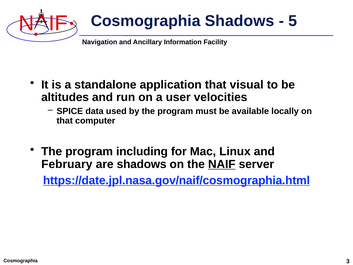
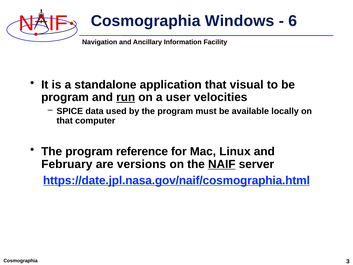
Cosmographia Shadows: Shadows -> Windows (240, 21)
5: 5 -> 6 (293, 21)
altitudes: altitudes -> program (65, 97)
run underline: none -> present (126, 97)
including: including -> reference (142, 151)
are shadows: shadows -> versions (142, 164)
